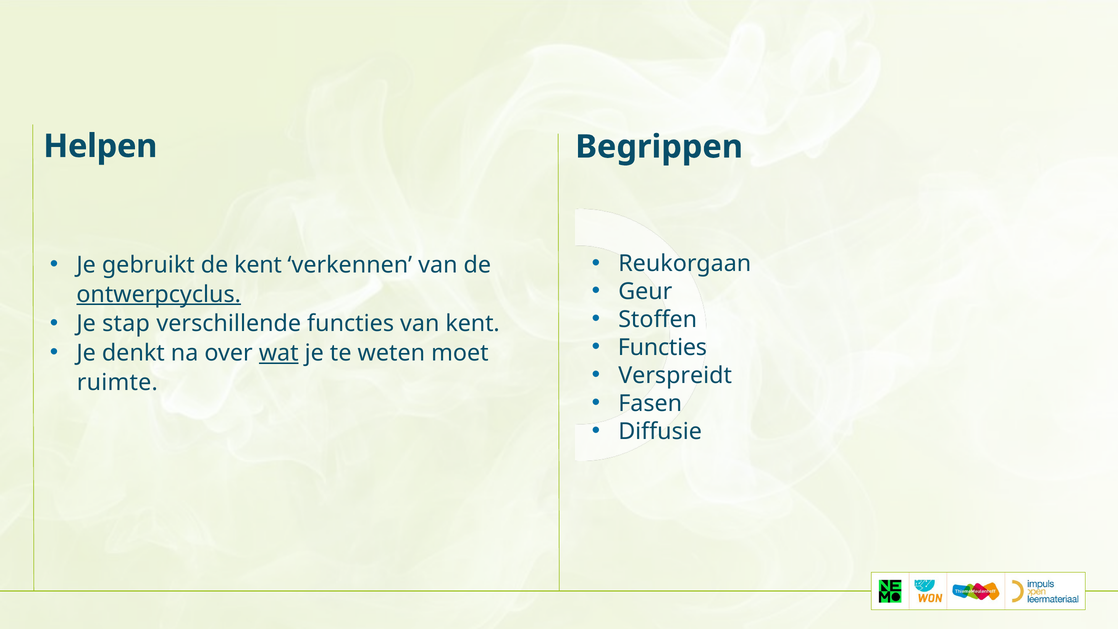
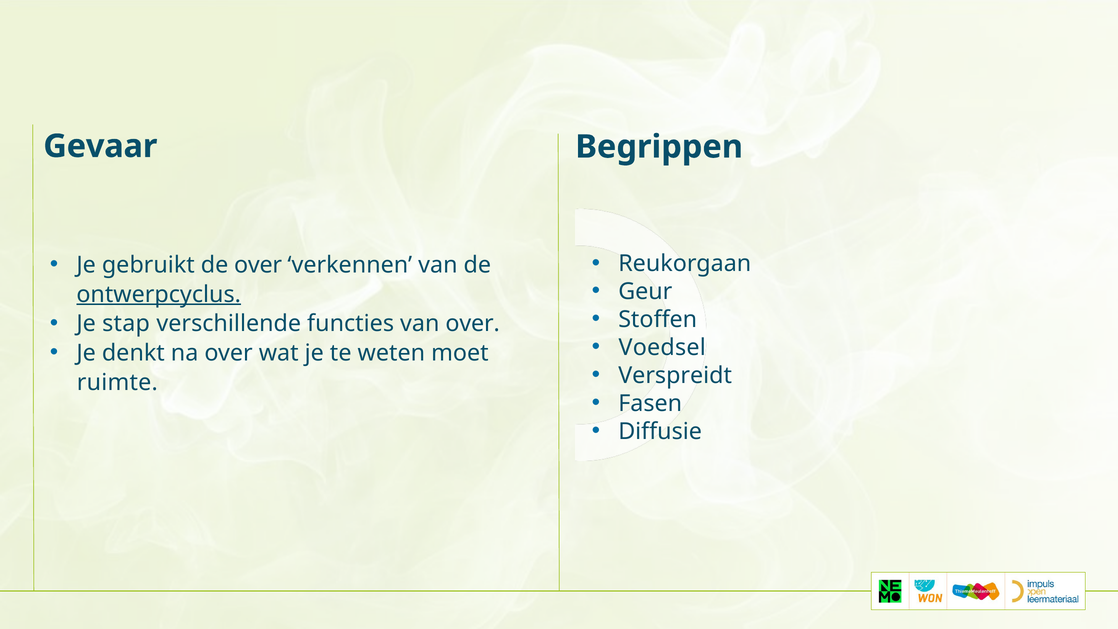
Helpen: Helpen -> Gevaar (100, 146)
de kent: kent -> over (258, 265)
van kent: kent -> over (473, 324)
Functies: Functies -> Voedsel (662, 347)
wat underline: present -> none (279, 353)
